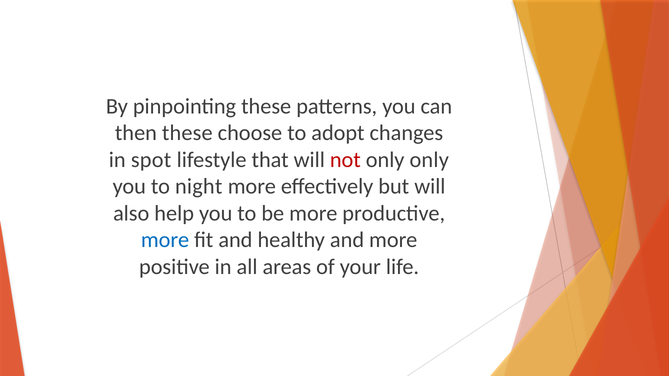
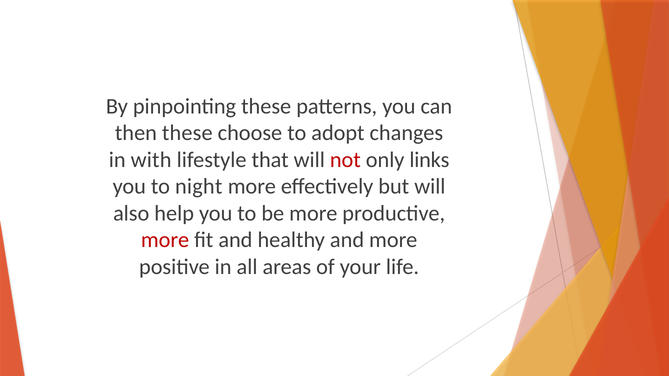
spot: spot -> with (151, 160)
only only: only -> links (429, 160)
more colour: blue -> red (165, 240)
